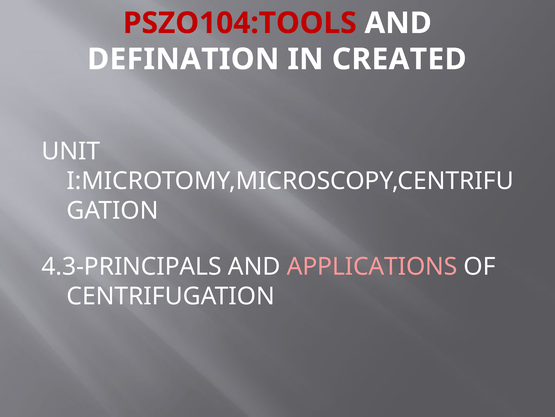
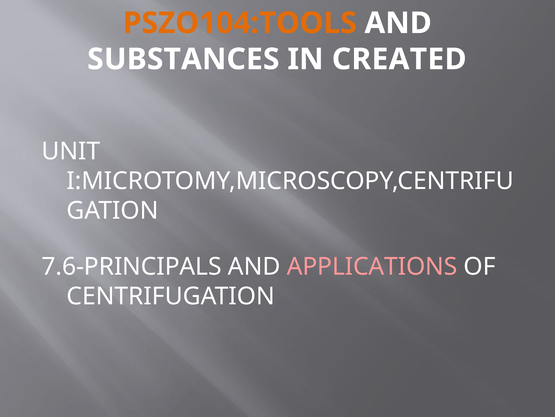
PSZO104:TOOLS colour: red -> orange (240, 23)
DEFINATION: DEFINATION -> SUBSTANCES (183, 59)
4.3-PRINCIPALS: 4.3-PRINCIPALS -> 7.6-PRINCIPALS (132, 266)
